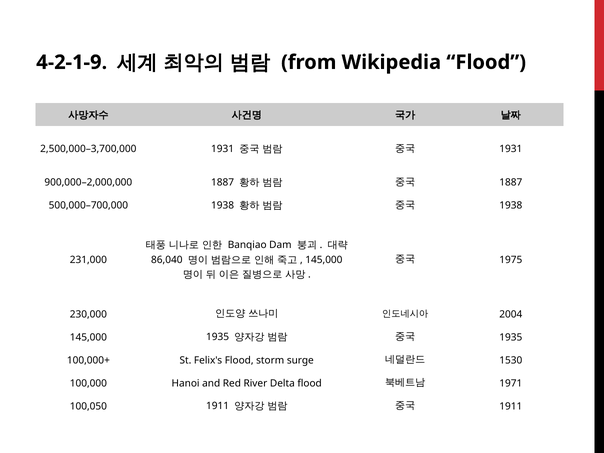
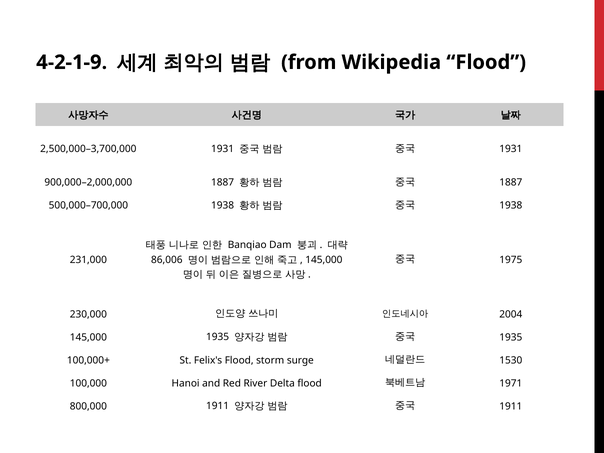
86,040: 86,040 -> 86,006 (167, 260)
100,050: 100,050 -> 800,000 (88, 406)
